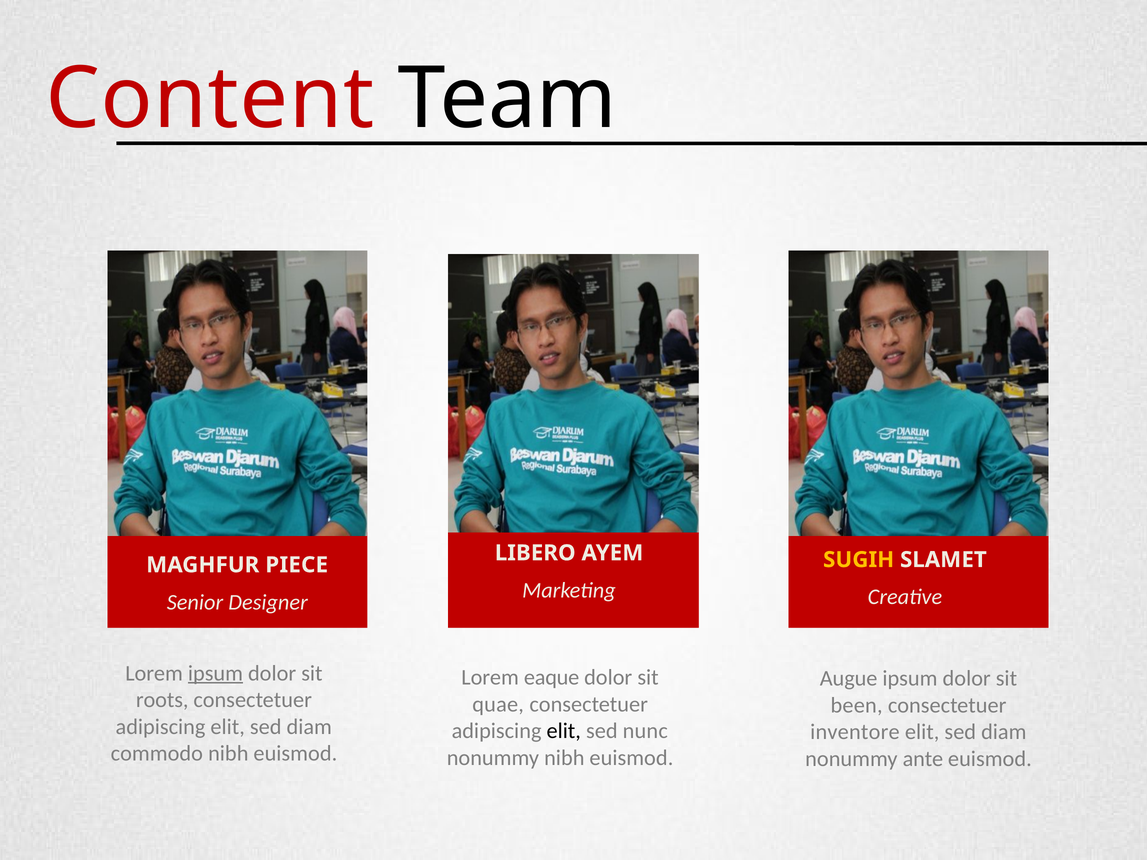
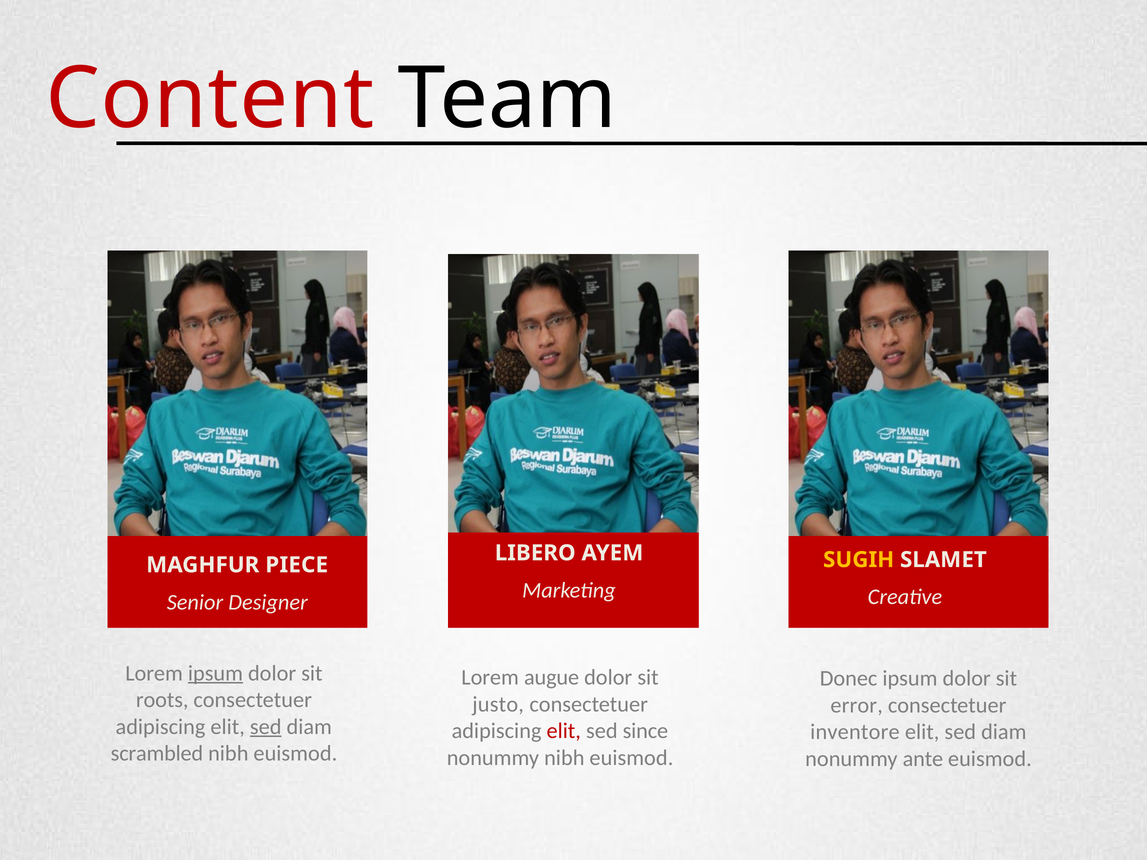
eaque: eaque -> augue (552, 678)
Augue: Augue -> Donec (849, 679)
quae: quae -> justo (498, 704)
been: been -> error (857, 706)
sed underline: none -> present (266, 727)
elit colour: black -> red (564, 731)
nunc: nunc -> since (645, 731)
commodo: commodo -> scrambled (157, 754)
